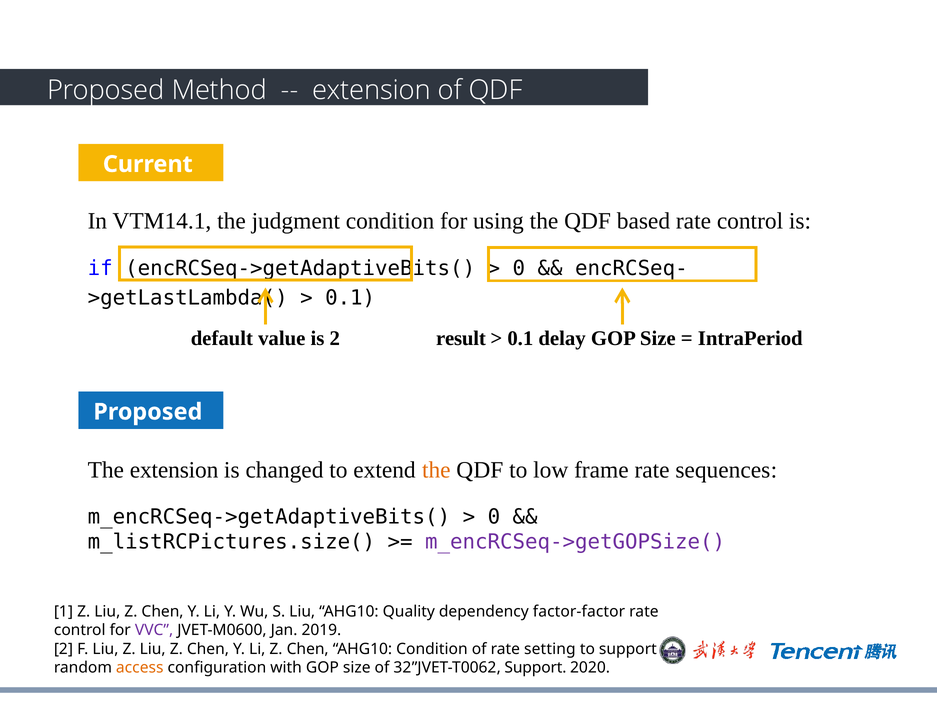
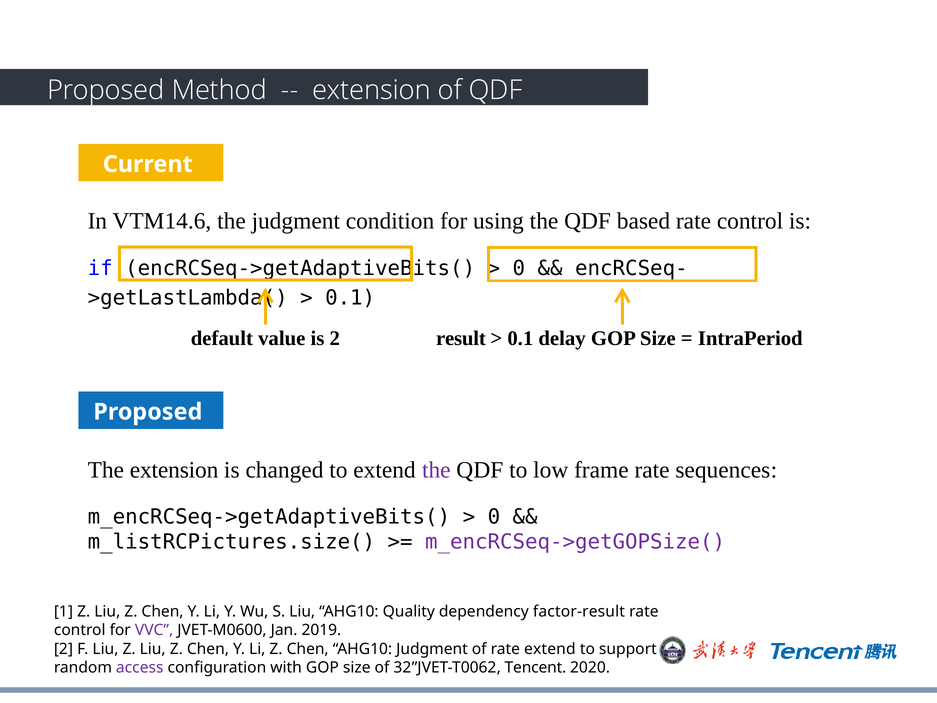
VTM14.1: VTM14.1 -> VTM14.6 (162, 221)
the colour: orange -> purple (436, 470)
factor-factor: factor-factor -> factor-result (579, 611)
AHG10 Condition: Condition -> Judgment (432, 649)
rate setting: setting -> extend (550, 649)
access colour: orange -> purple (140, 667)
32”JVET-T0062 Support: Support -> Tencent (535, 667)
